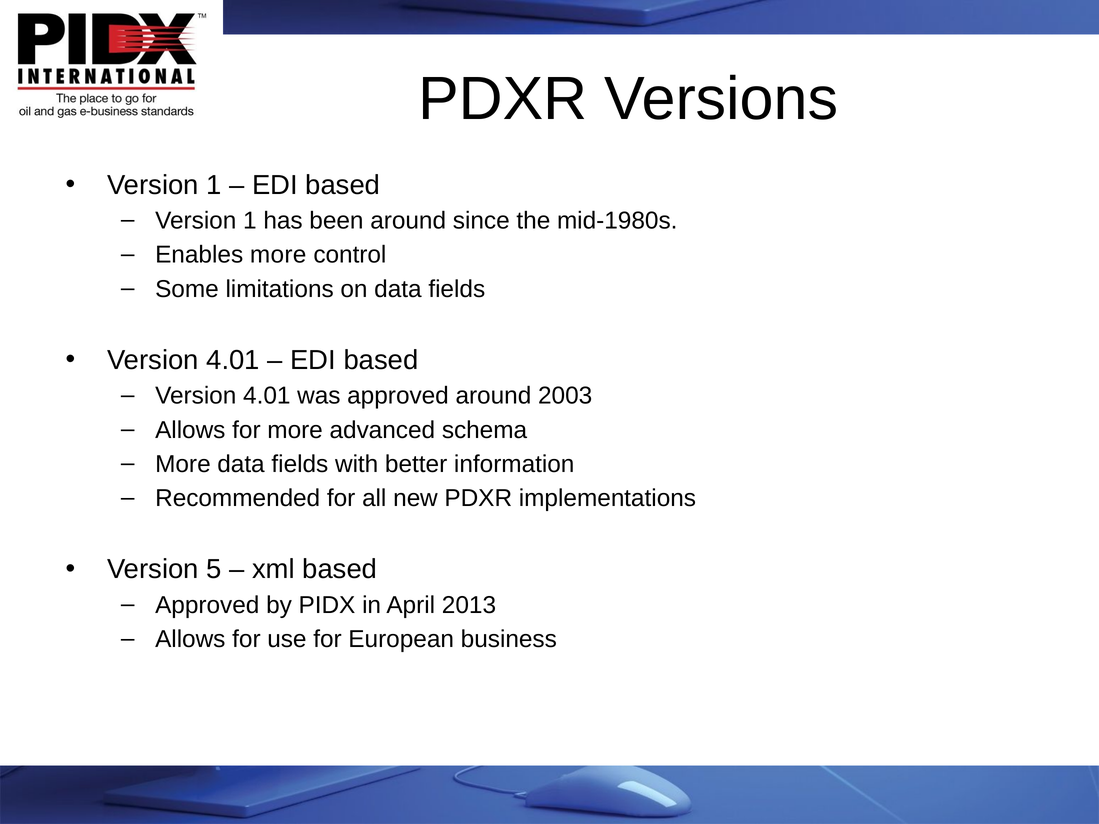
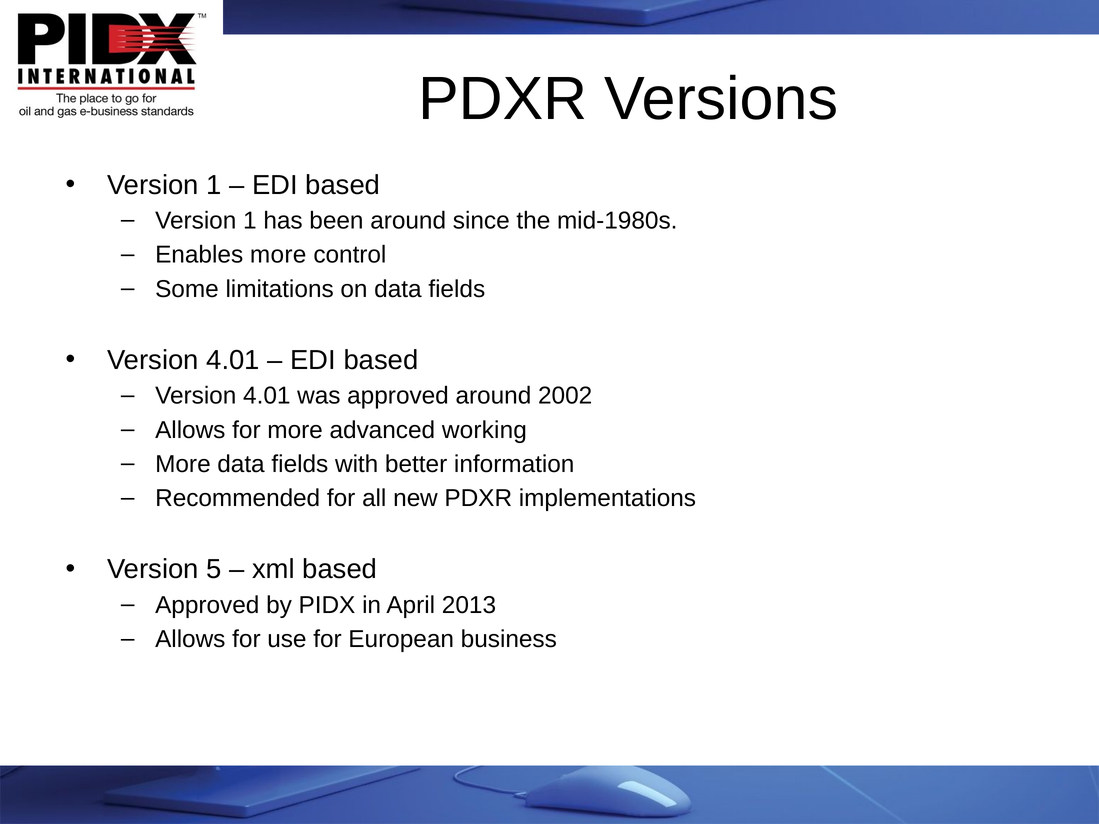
2003: 2003 -> 2002 (565, 396)
schema: schema -> working (484, 430)
